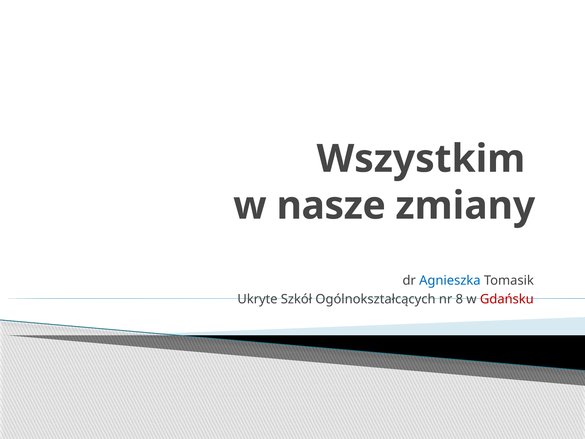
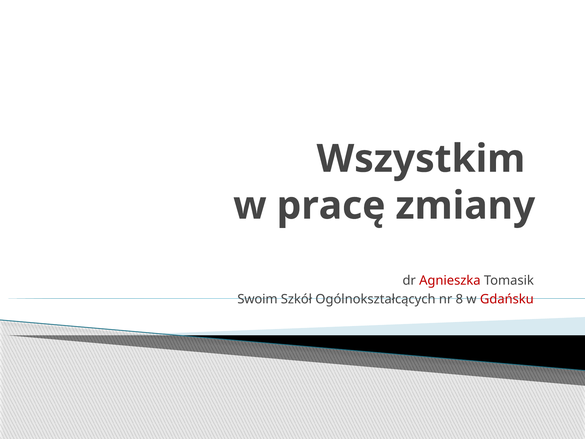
nasze: nasze -> pracę (331, 206)
Agnieszka colour: blue -> red (450, 280)
Ukryte: Ukryte -> Swoim (258, 299)
